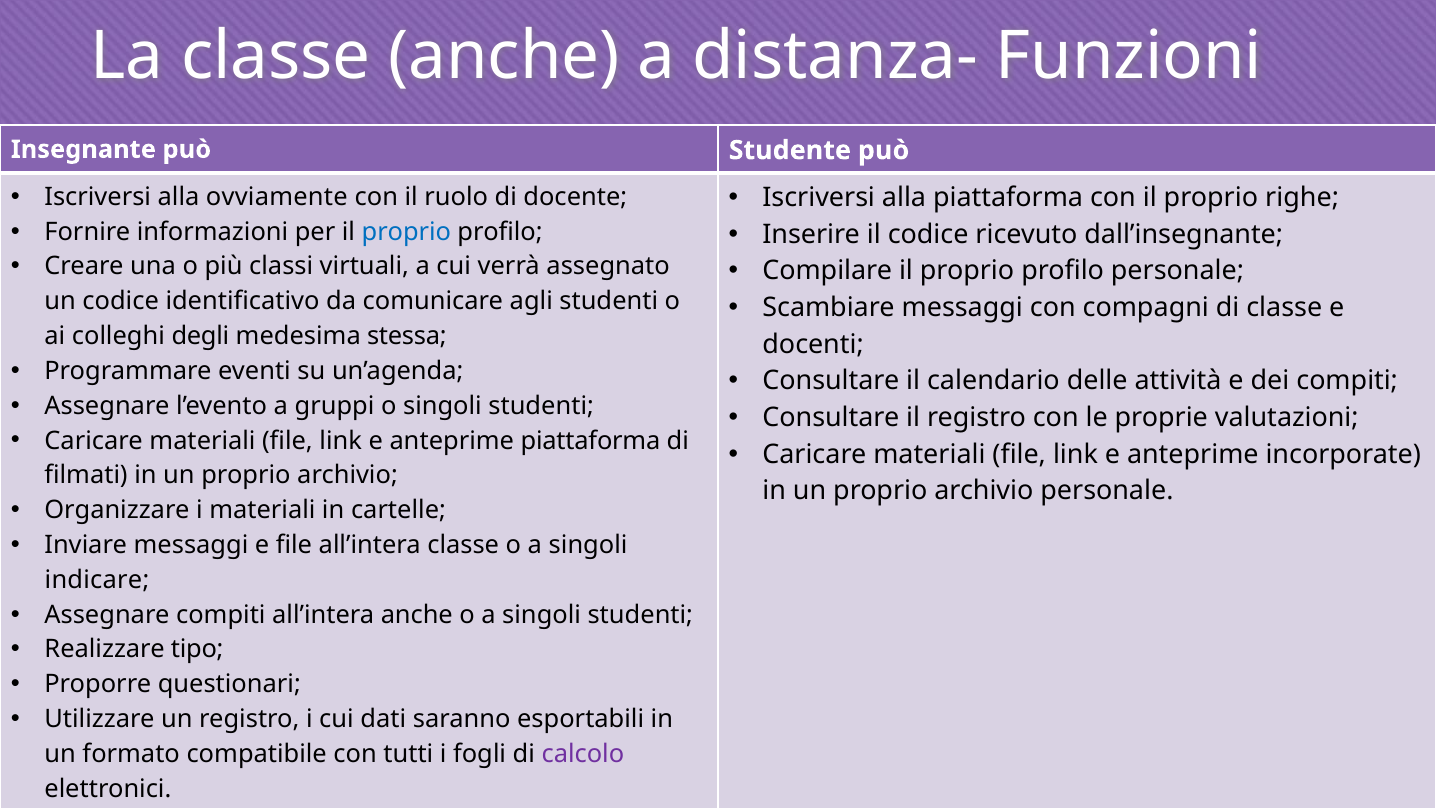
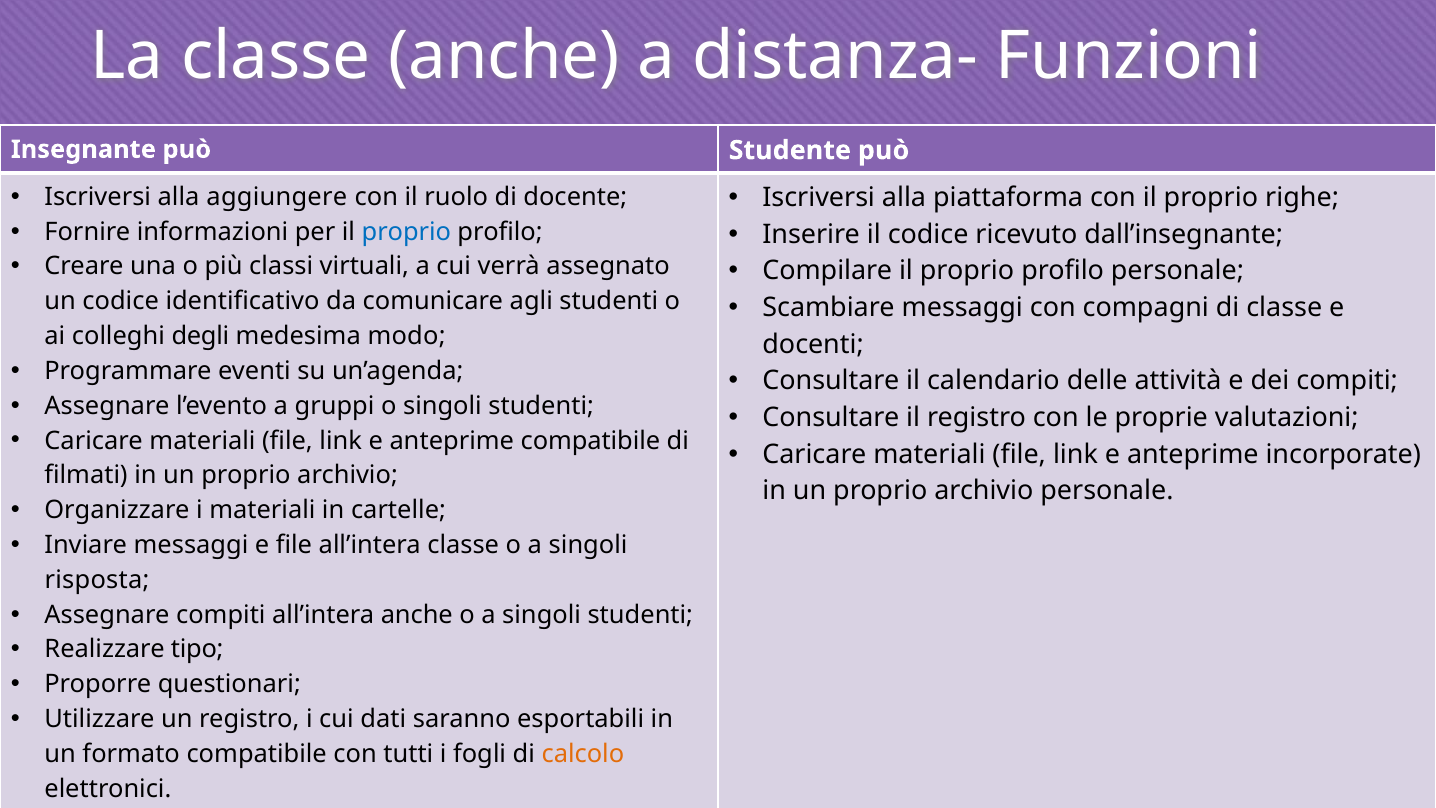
ovviamente: ovviamente -> aggiungere (277, 197)
stessa: stessa -> modo (407, 336)
anteprime piattaforma: piattaforma -> compatibile (590, 440)
indicare: indicare -> risposta (97, 580)
calcolo colour: purple -> orange (583, 754)
